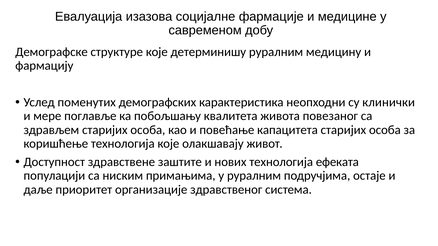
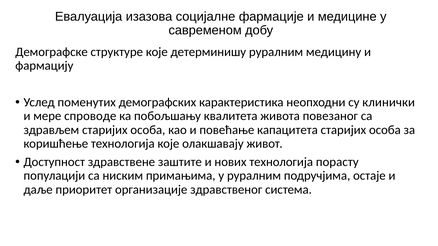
поглавље: поглавље -> спроводе (90, 116)
ефеката: ефеката -> порасту (337, 162)
